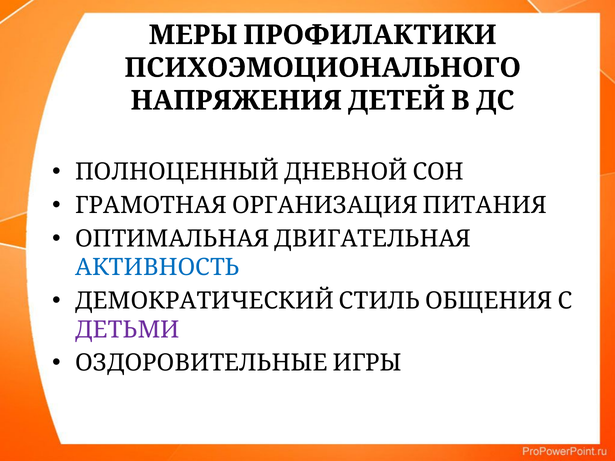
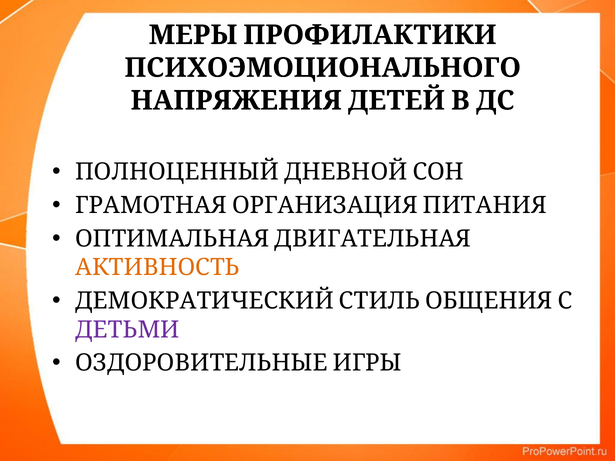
АКТИВНОСТЬ colour: blue -> orange (157, 268)
